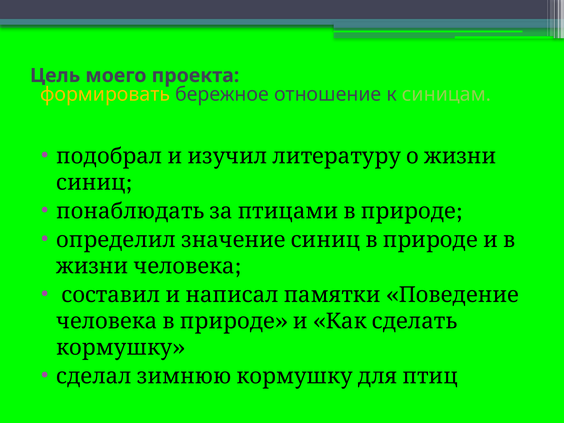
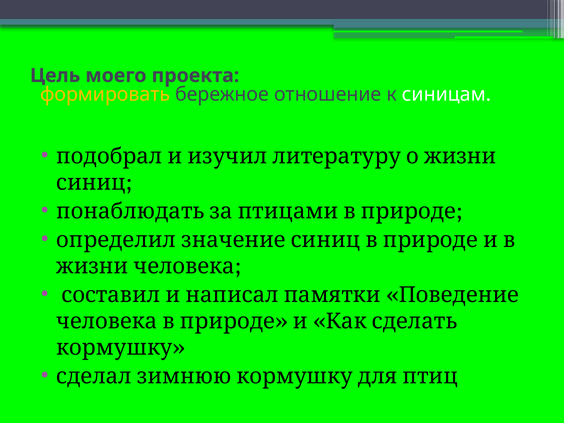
синицам colour: light green -> white (446, 94)
